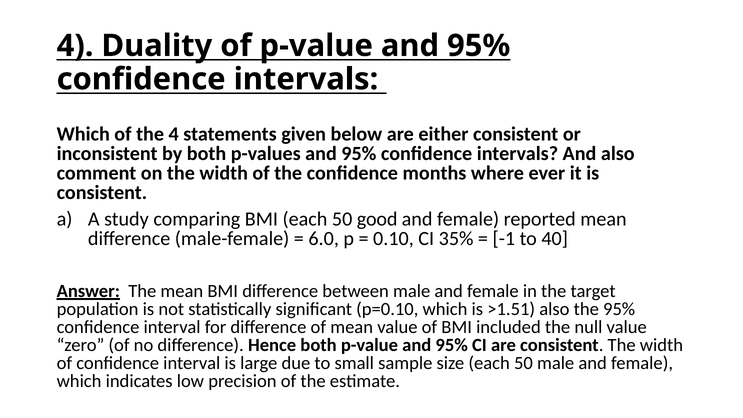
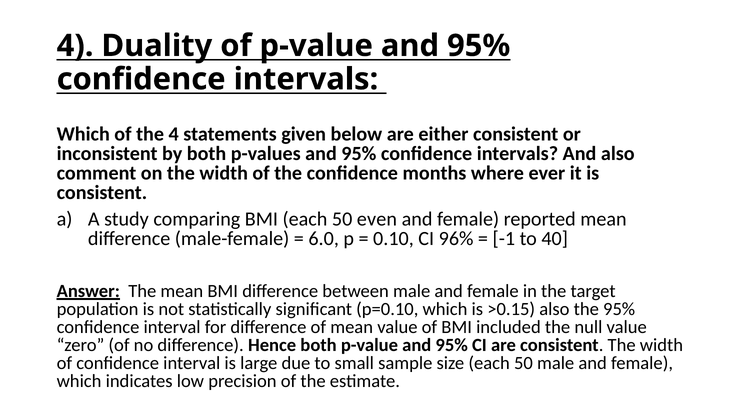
good: good -> even (377, 219)
35%: 35% -> 96% (456, 239)
>1.51: >1.51 -> >0.15 (511, 309)
